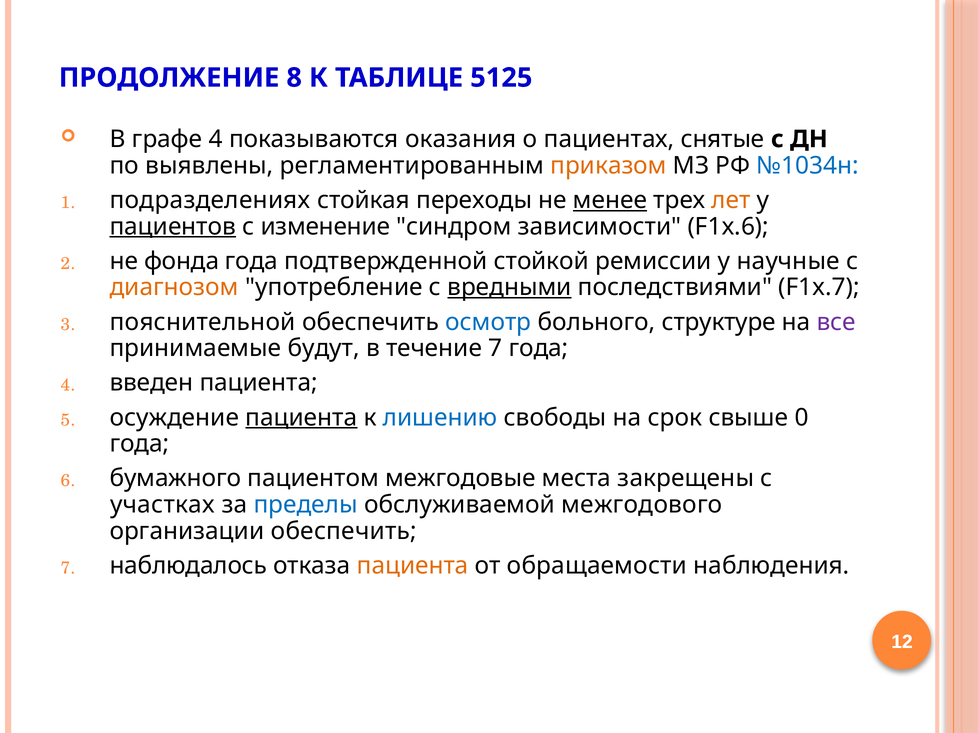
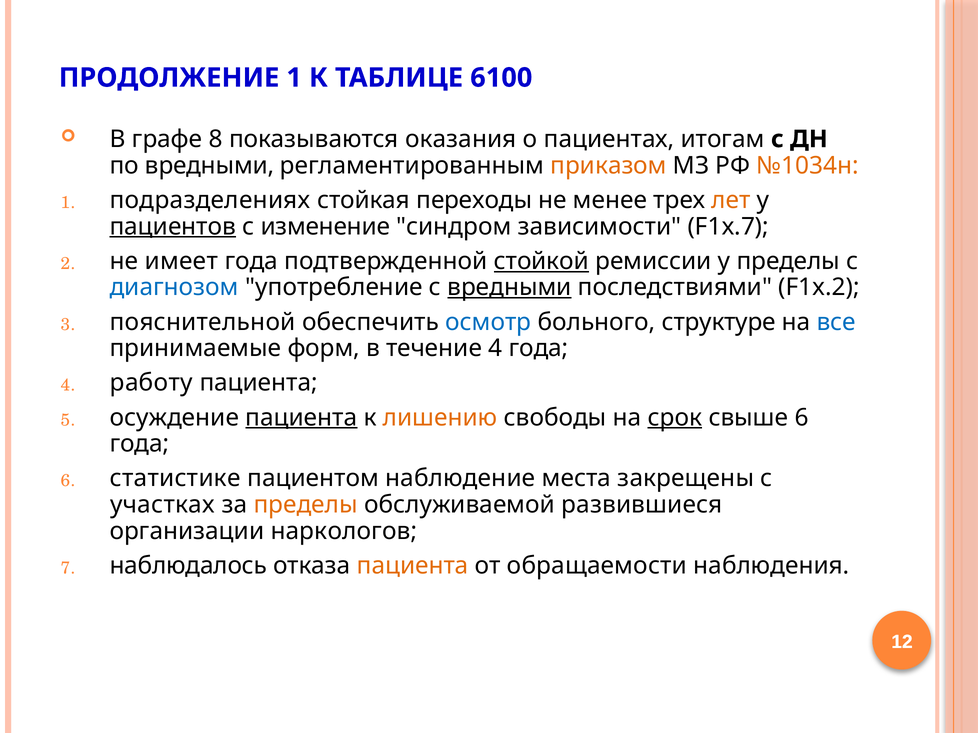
ПРОДОЛЖЕНИЕ 8: 8 -> 1 (294, 78)
5125: 5125 -> 6100 (501, 78)
графе 4: 4 -> 8 (216, 139)
снятые: снятые -> итогам (723, 139)
по выявлены: выявлены -> вредными (210, 166)
№1034н colour: blue -> orange (808, 166)
менее underline: present -> none (610, 200)
F1x.6: F1x.6 -> F1x.7 (728, 227)
фонда: фонда -> имеет (181, 261)
стойкой underline: none -> present (541, 261)
у научные: научные -> пределы (788, 261)
диагнозом colour: orange -> blue (174, 288)
F1x.7: F1x.7 -> F1x.2 (819, 288)
все colour: purple -> blue (836, 322)
будут: будут -> форм (324, 349)
течение 7: 7 -> 4 (495, 349)
введен: введен -> работу (151, 383)
лишению colour: blue -> orange (440, 418)
срок underline: none -> present (675, 418)
свыше 0: 0 -> 6 (802, 418)
бумажного: бумажного -> статистике (175, 479)
межгодовые: межгодовые -> наблюдение (460, 479)
пределы colour: blue -> orange (306, 505)
межгодового: межгодового -> развившиеся (642, 505)
организации обеспечить: обеспечить -> наркологов (344, 532)
